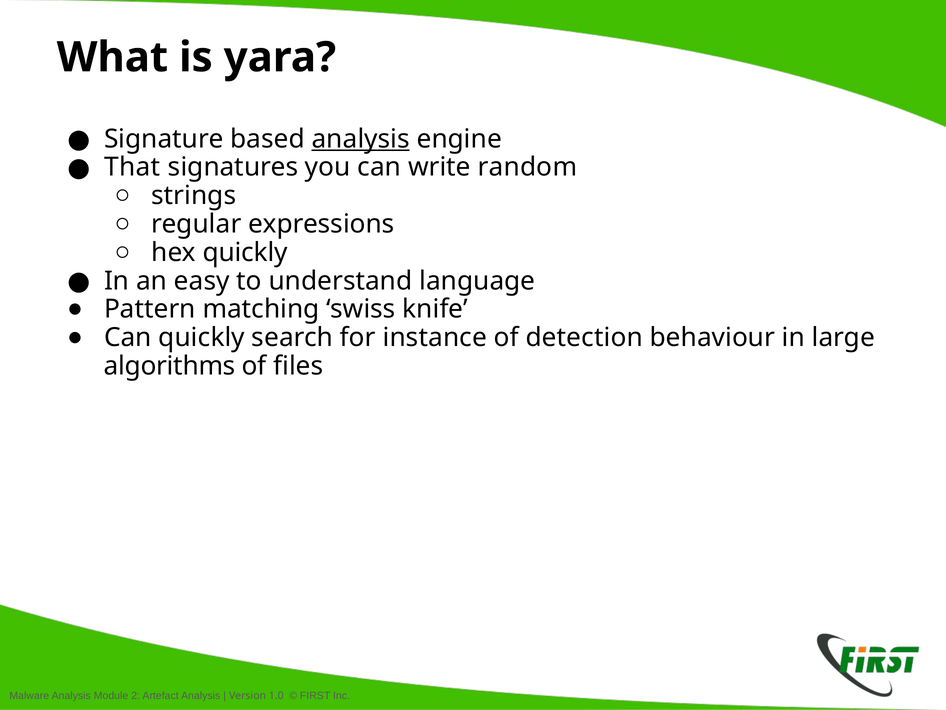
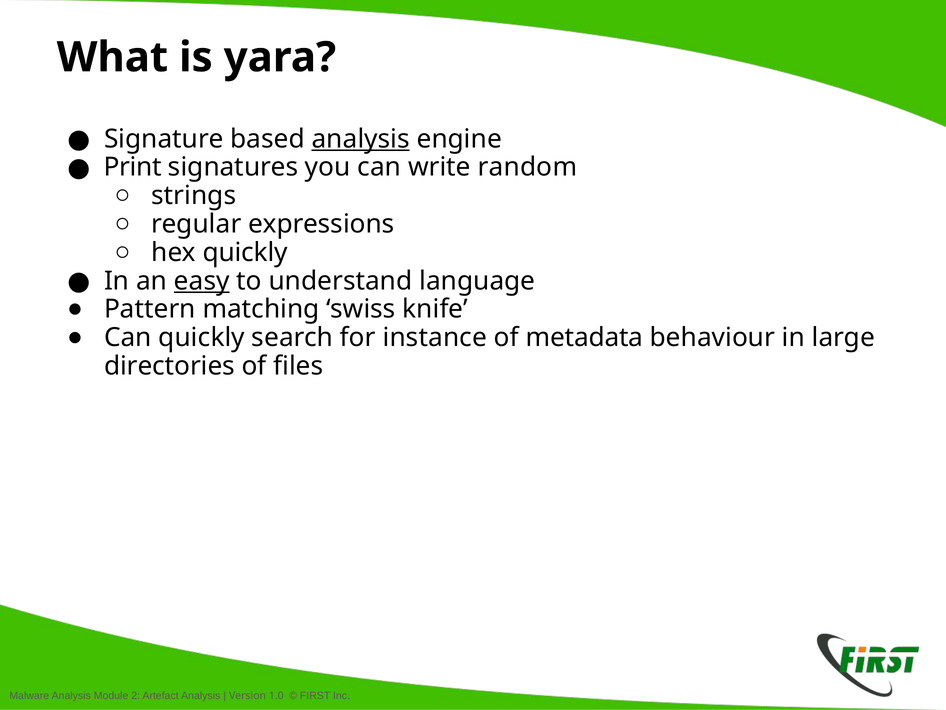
That: That -> Print (133, 167)
easy underline: none -> present (202, 281)
detection: detection -> metadata (584, 337)
algorithms: algorithms -> directories (169, 366)
